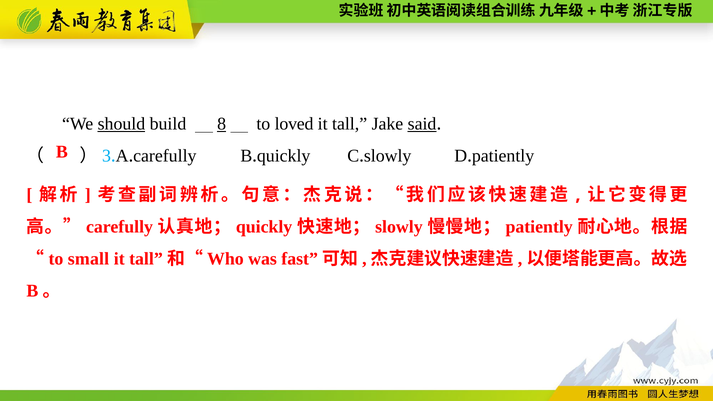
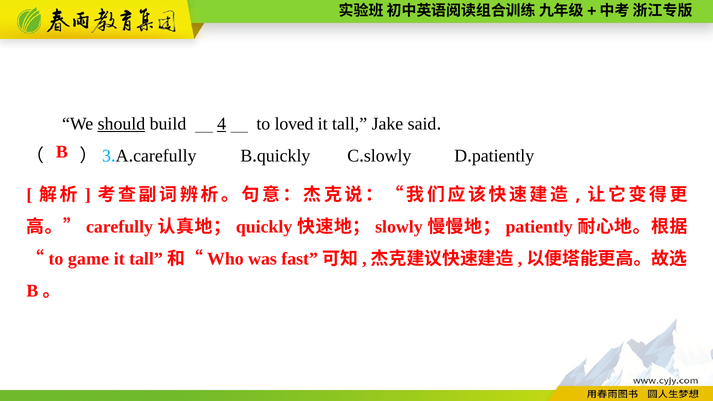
8: 8 -> 4 (222, 124)
said underline: present -> none (422, 124)
small: small -> game (89, 259)
